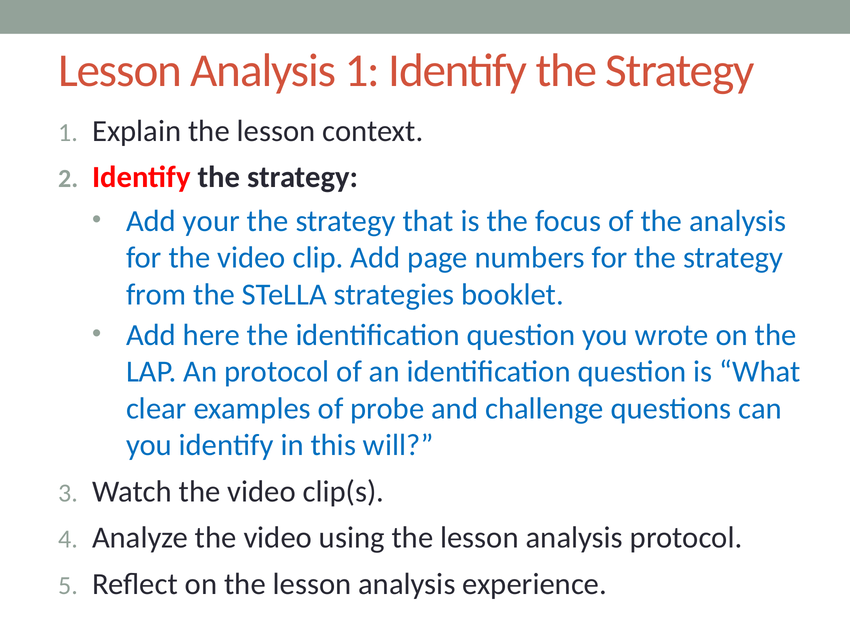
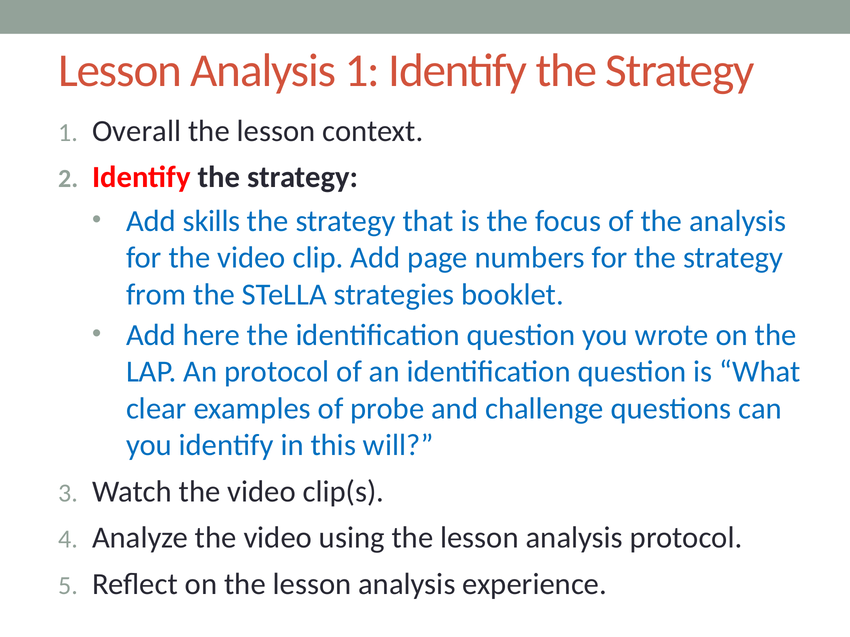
Explain: Explain -> Overall (137, 131)
your: your -> skills (212, 221)
